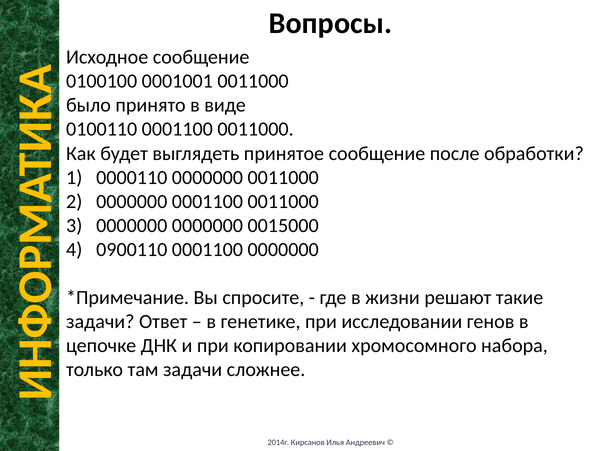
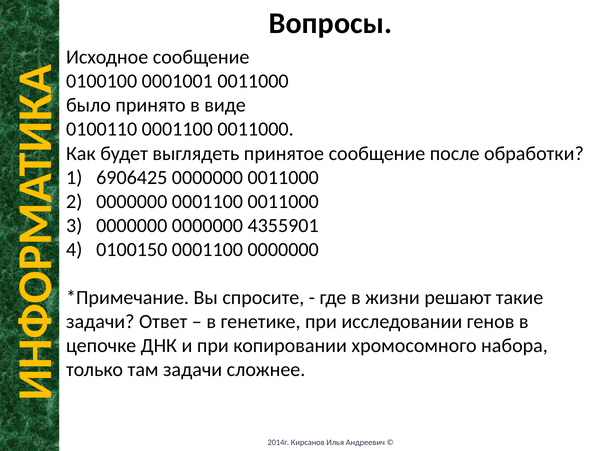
0000110: 0000110 -> 6906425 (132, 178)
0015000: 0015000 -> 4355901 (283, 226)
0900110: 0900110 -> 0100150 (132, 250)
